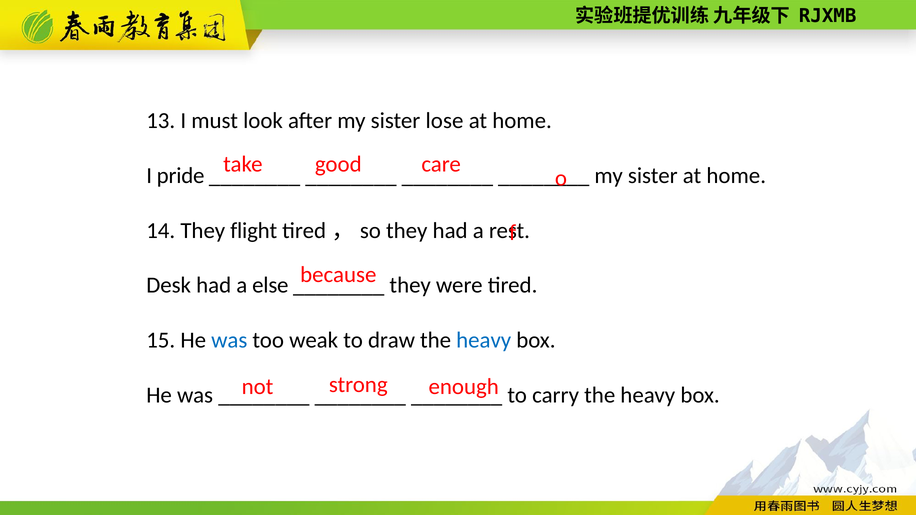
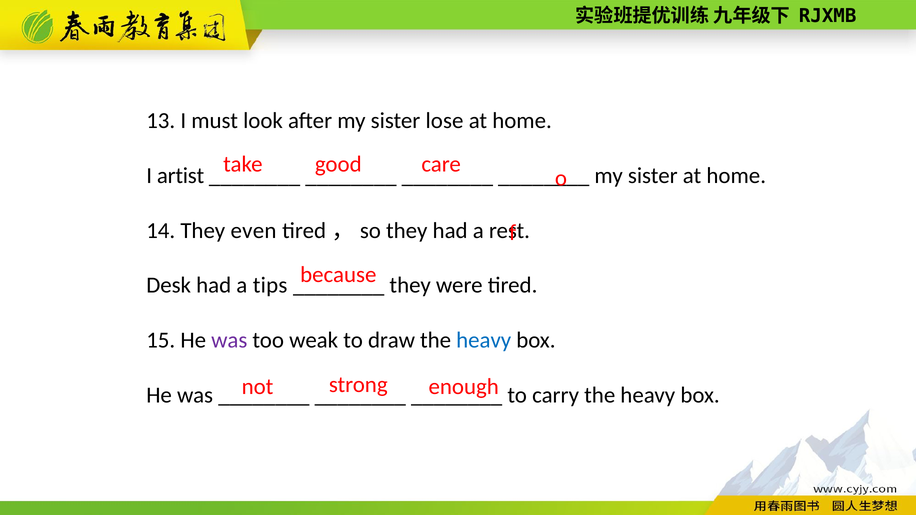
pride: pride -> artist (181, 176)
flight: flight -> even (254, 231)
else: else -> tips (270, 286)
was colour: blue -> purple (229, 340)
